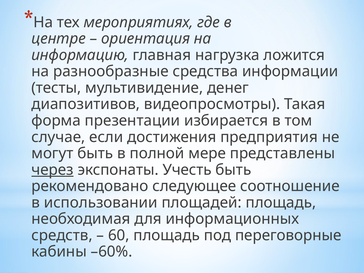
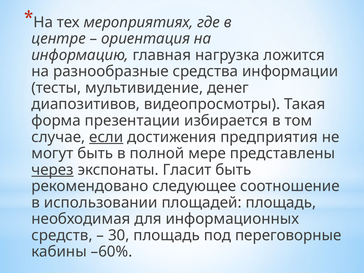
если underline: none -> present (106, 137)
Учесть: Учесть -> Гласит (187, 170)
60: 60 -> 30 (119, 235)
